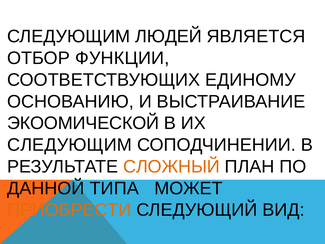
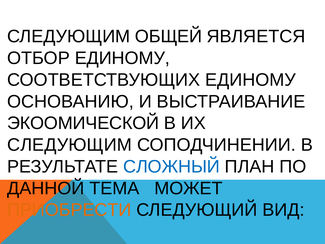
ЛЮДЕЙ: ЛЮДЕЙ -> ОБЩЕЙ (169, 36)
ОТБОР ФУНКЦИИ: ФУНКЦИИ -> ЕДИНОМУ (122, 58)
СЛОЖНЫЙ colour: orange -> blue (171, 166)
ТИПА: ТИПА -> ТЕМА (114, 188)
